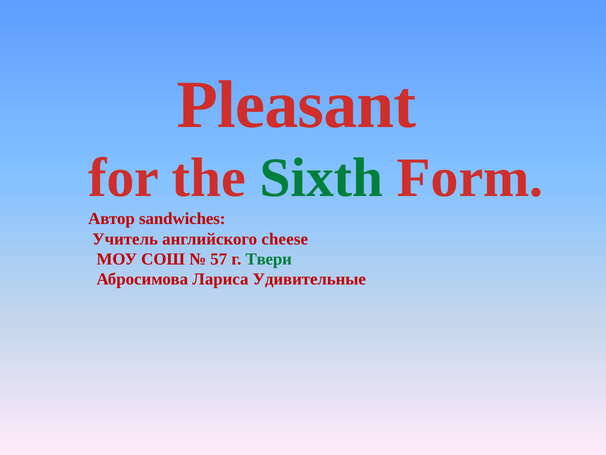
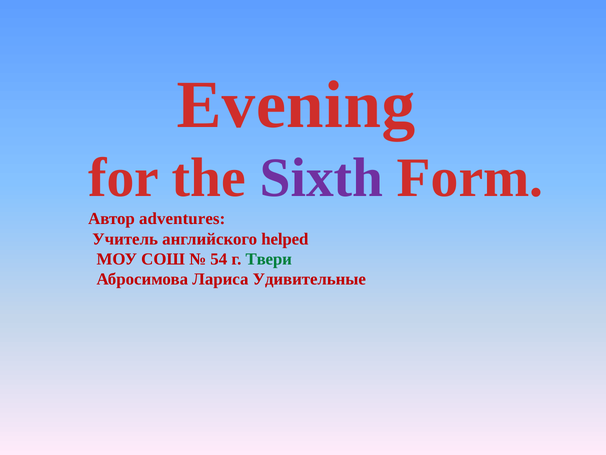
Pleasant: Pleasant -> Evening (296, 105)
Sixth colour: green -> purple (321, 178)
sandwiches: sandwiches -> adventures (182, 218)
cheese: cheese -> helped (285, 239)
57: 57 -> 54 (219, 259)
